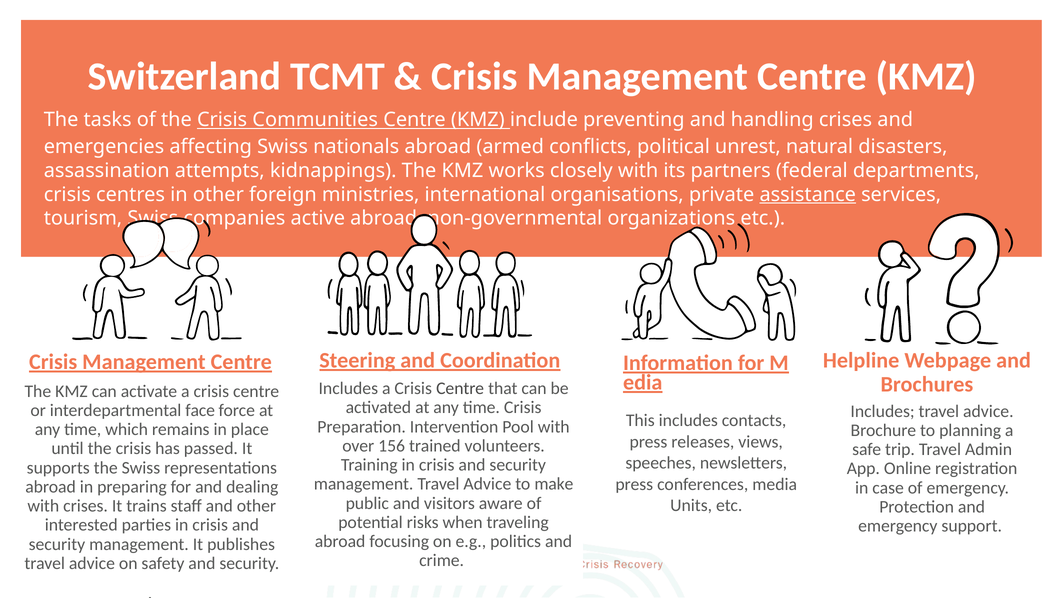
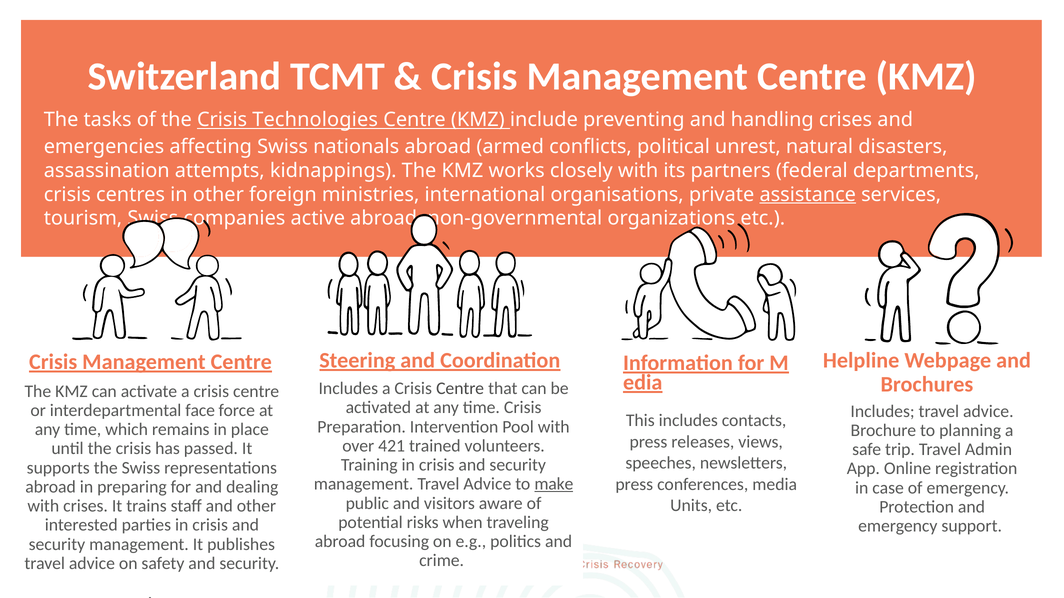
Communities: Communities -> Technologies (315, 120)
156: 156 -> 421 (392, 446)
make underline: none -> present (554, 484)
